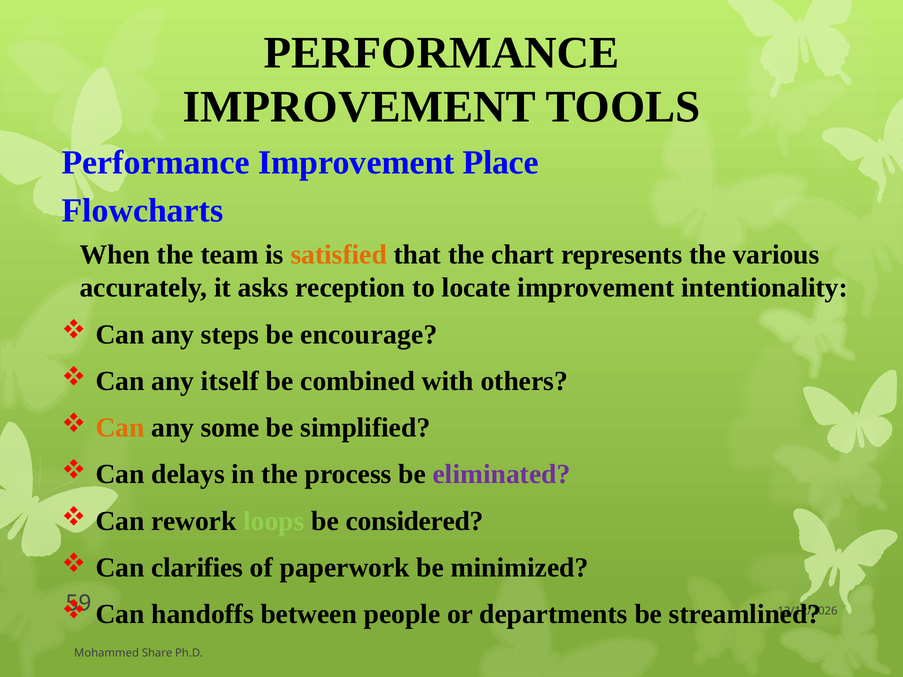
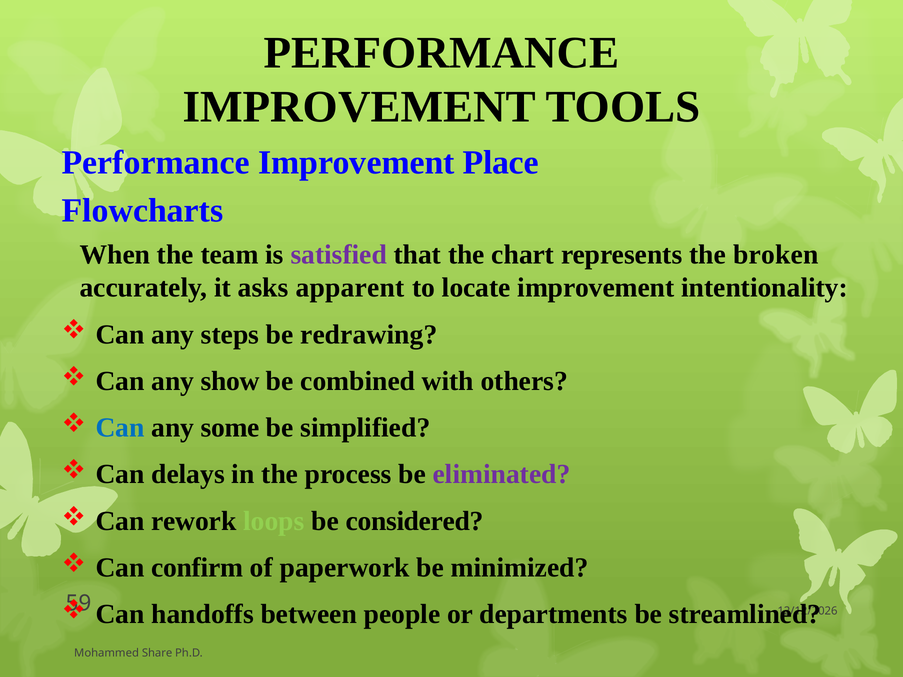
satisfied colour: orange -> purple (339, 255)
various: various -> broken (776, 255)
reception: reception -> apparent (350, 288)
encourage: encourage -> redrawing (369, 335)
itself: itself -> show (230, 381)
Can colour: orange -> blue (120, 428)
clarifies: clarifies -> confirm (197, 568)
